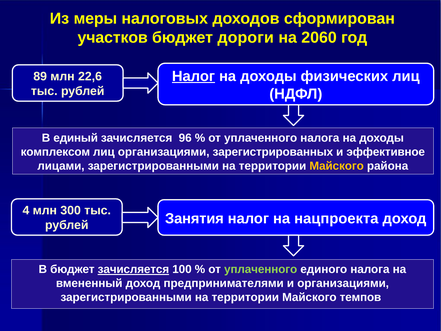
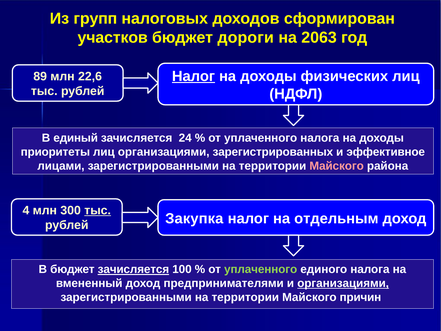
меры: меры -> групп (95, 19)
2060: 2060 -> 2063 (319, 38)
96: 96 -> 24 (185, 138)
комплексом: комплексом -> приоритеты (55, 152)
Майского colour: yellow -> pink (337, 166)
тыс underline: none -> present (98, 210)
Занятия: Занятия -> Закупка (194, 218)
нацпроекта: нацпроекта -> отдельным (336, 218)
организациями underline: none -> present (343, 283)
темпов: темпов -> причин (360, 297)
